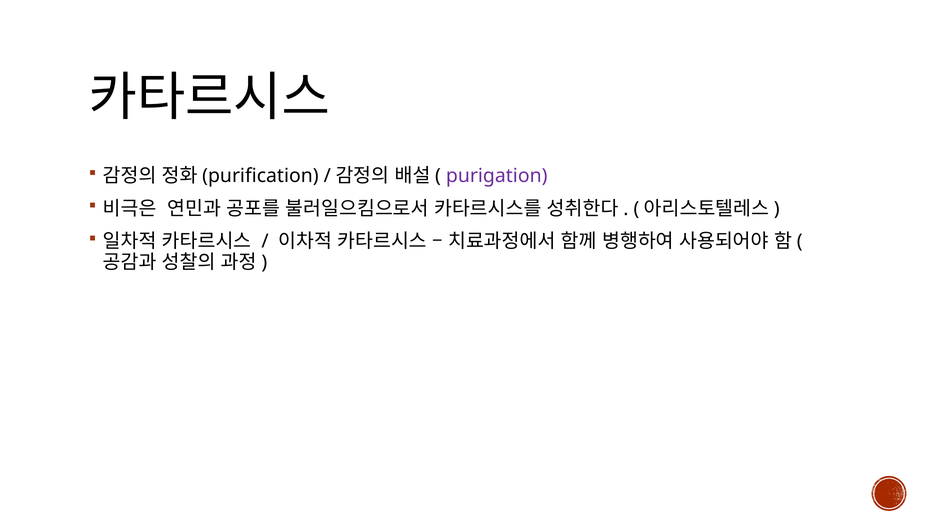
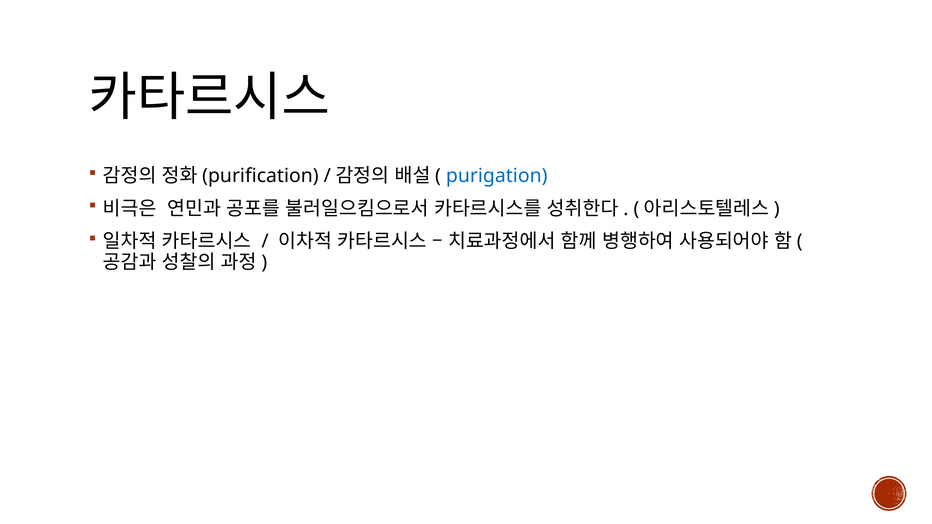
purigation colour: purple -> blue (497, 176)
